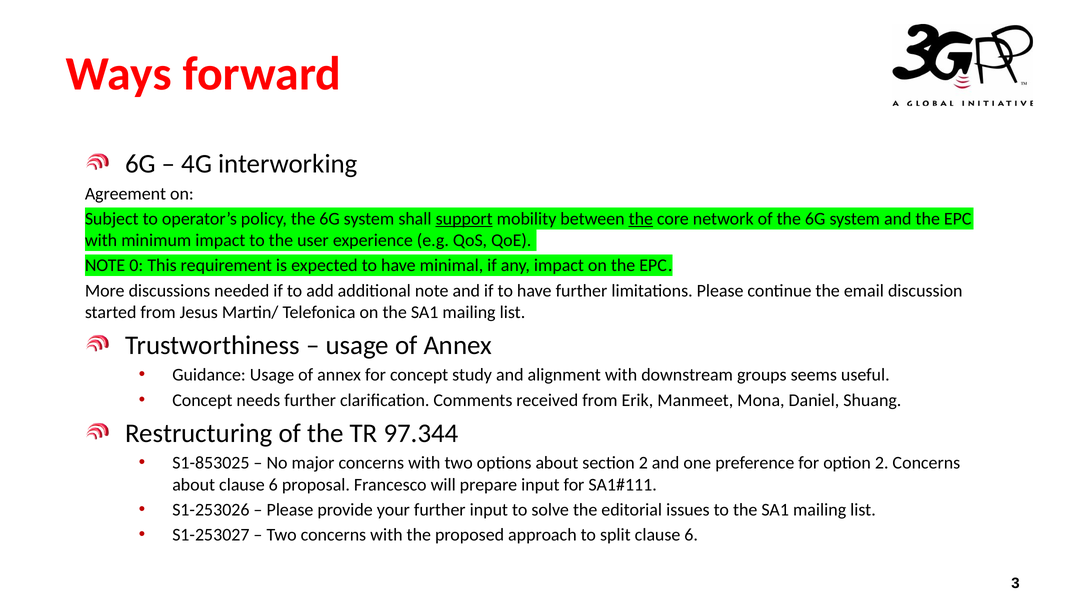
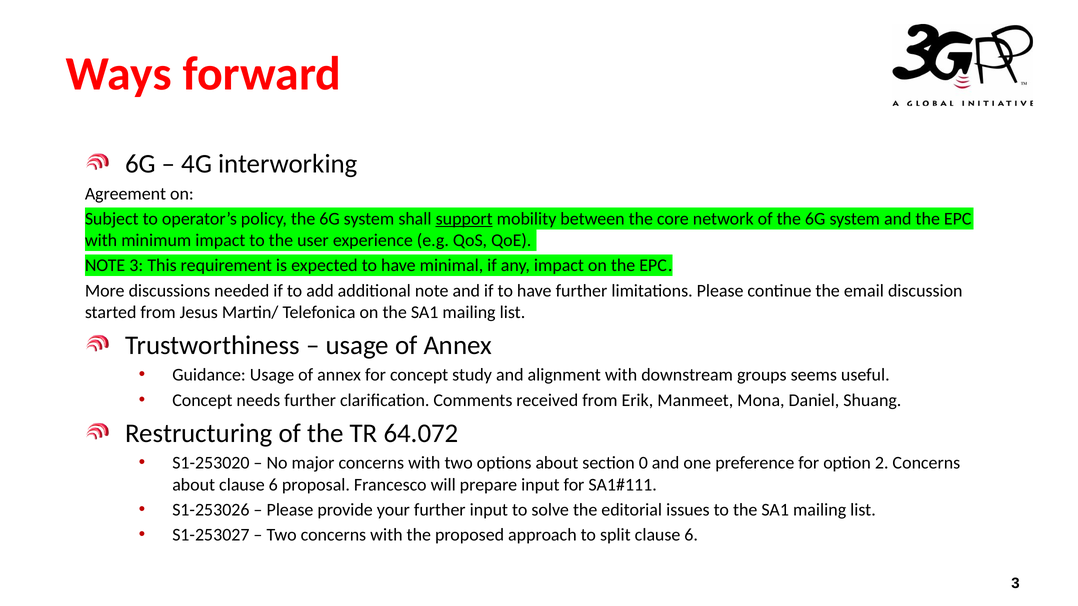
the underline: present -> none (641, 219)
NOTE 0: 0 -> 3 (136, 266)
97.344: 97.344 -> 64.072 (421, 433)
S1-853025: S1-853025 -> S1-253020 (211, 463)
section 2: 2 -> 0 (643, 463)
